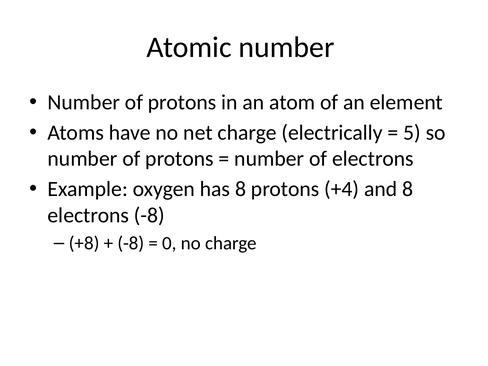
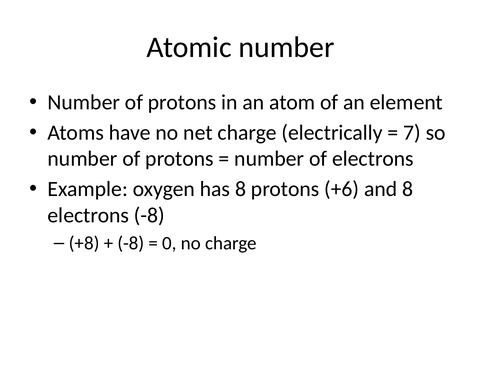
5: 5 -> 7 (412, 133)
+4: +4 -> +6 (342, 189)
